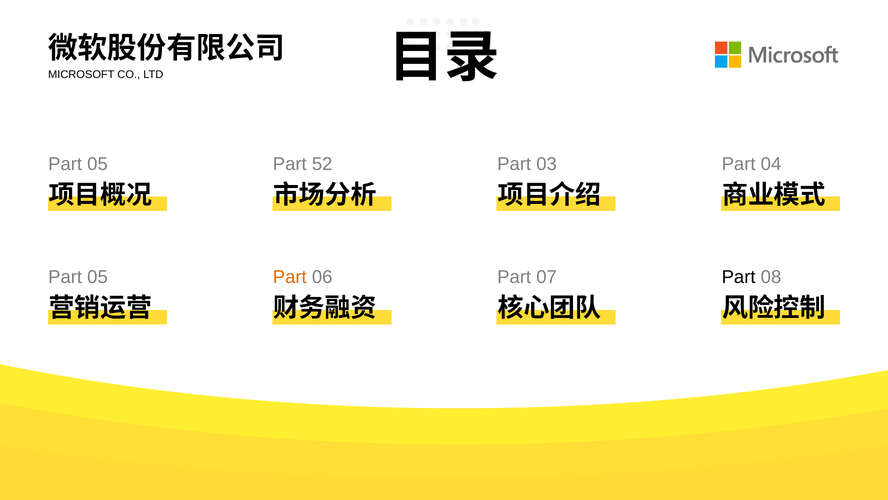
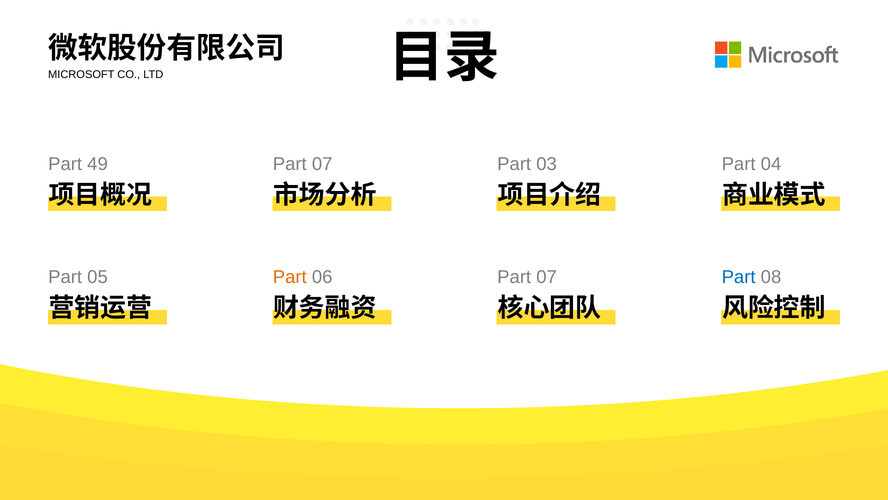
05: 05 -> 49 (98, 164)
52: 52 -> 07 (322, 164)
Part colour: black -> blue (739, 277)
